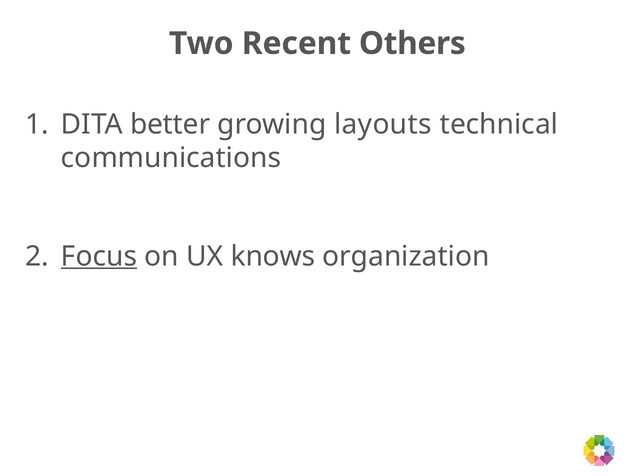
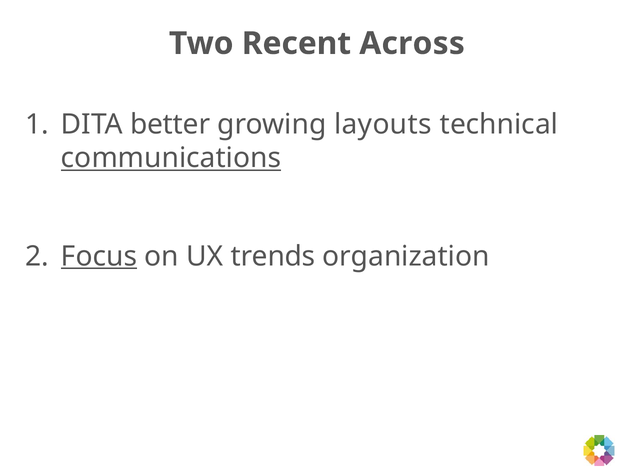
Others: Others -> Across (412, 43)
communications underline: none -> present (171, 158)
knows: knows -> trends (273, 256)
